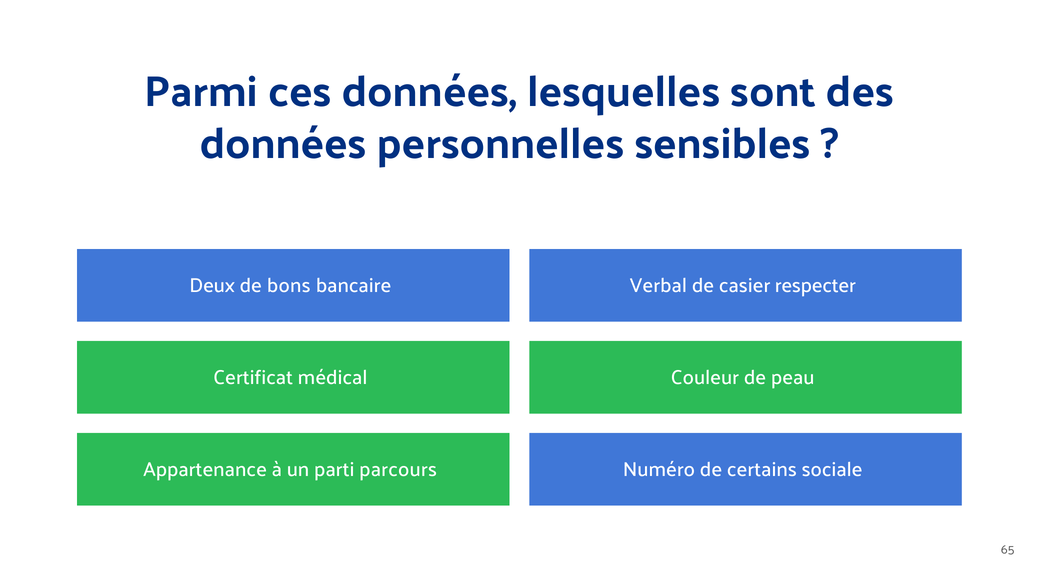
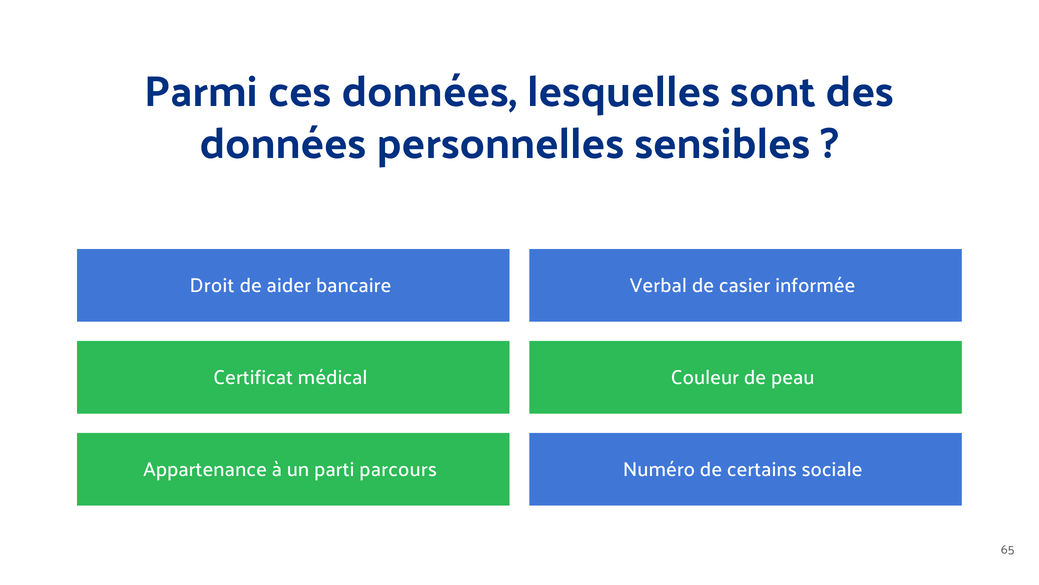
Deux: Deux -> Droit (212, 285)
bons: bons -> aider (289, 285)
respecter: respecter -> informée (815, 285)
